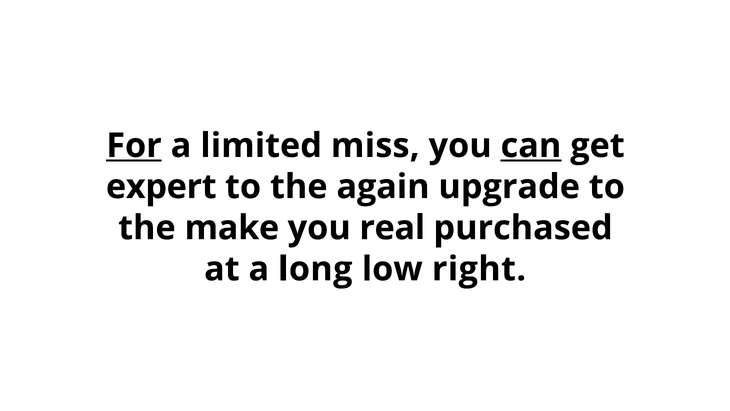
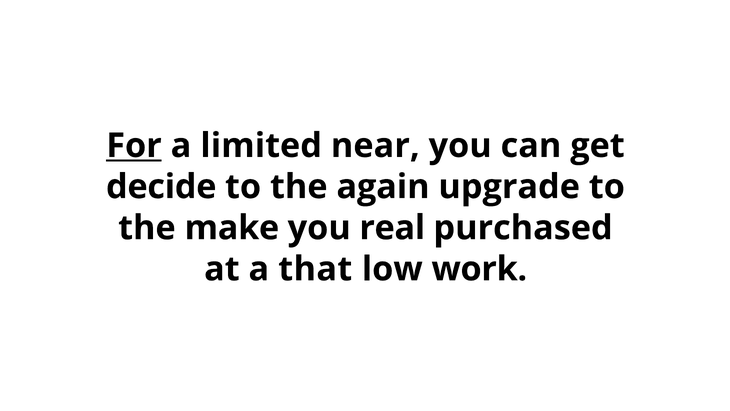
miss: miss -> near (375, 146)
can underline: present -> none (531, 146)
expert: expert -> decide (161, 187)
long: long -> that (315, 269)
right: right -> work (479, 269)
